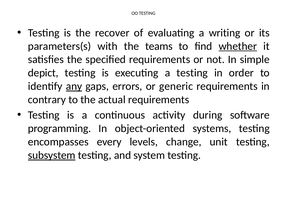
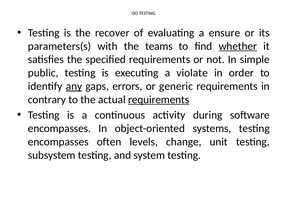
writing: writing -> ensure (224, 33)
depict: depict -> public (43, 73)
a testing: testing -> violate (192, 73)
requirements underline: none -> present (159, 100)
programming: programming -> encompasses (59, 129)
every: every -> often (109, 142)
subsystem underline: present -> none (52, 155)
